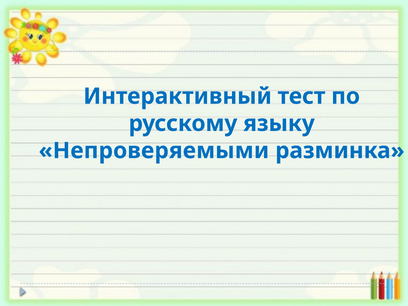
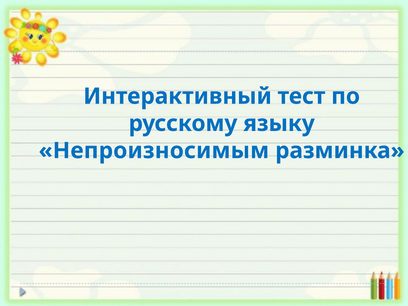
Непроверяемыми: Непроверяемыми -> Непроизносимым (154, 151)
